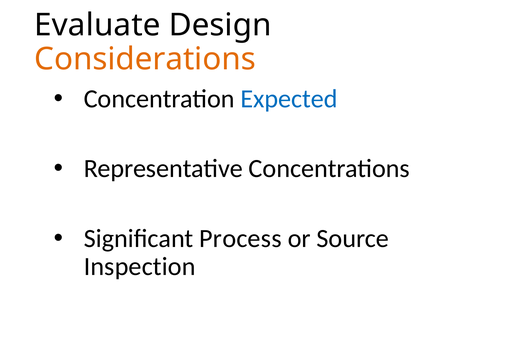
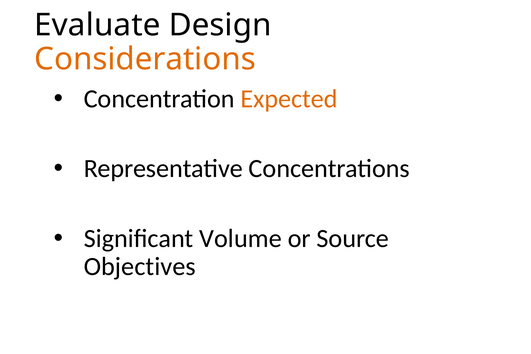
Expected colour: blue -> orange (289, 99)
Process: Process -> Volume (241, 238)
Inspection: Inspection -> Objectives (140, 267)
